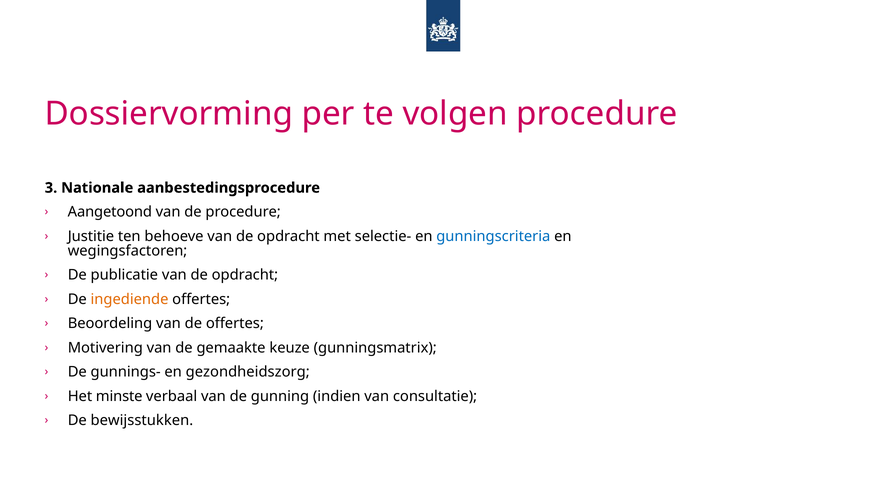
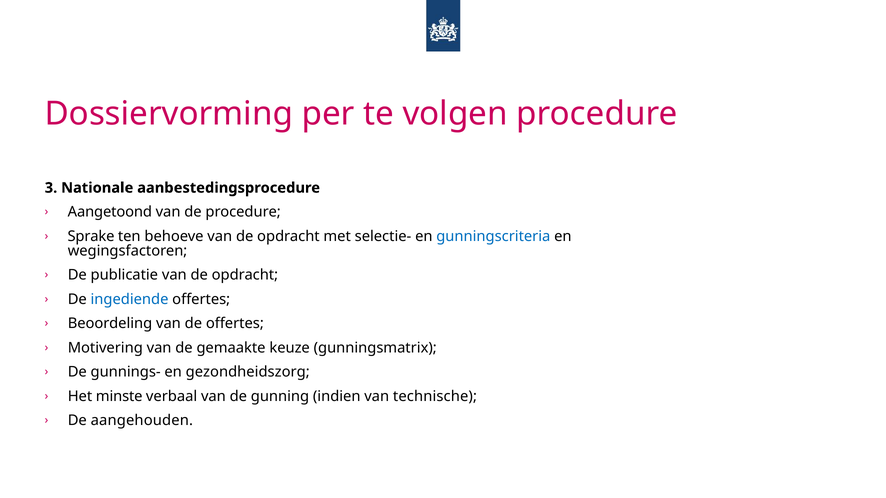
Justitie: Justitie -> Sprake (91, 237)
ingediende colour: orange -> blue (130, 299)
consultatie: consultatie -> technische (435, 397)
bewijsstukken: bewijsstukken -> aangehouden (142, 421)
